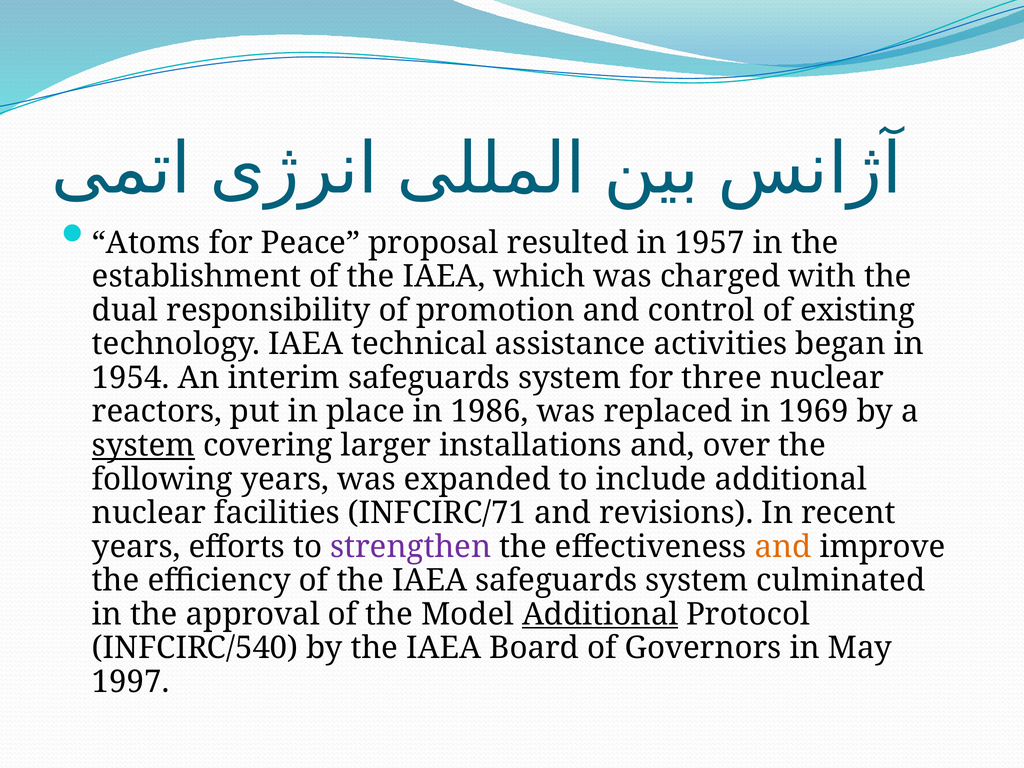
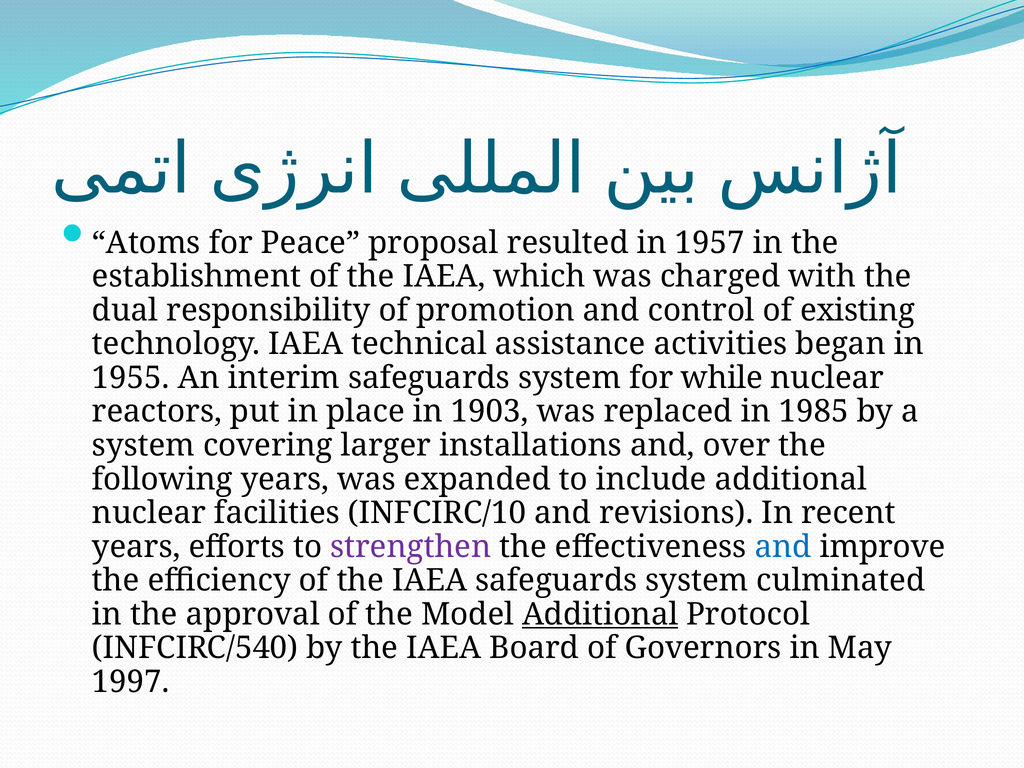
1954: 1954 -> 1955 (131, 378)
three: three -> while (722, 378)
1986: 1986 -> 1903 (490, 412)
1969: 1969 -> 1985 (814, 412)
system underline: present -> none (143, 445)
INFCIRC/71: INFCIRC/71 -> INFCIRC/10 (437, 513)
and colour: orange -> blue (783, 547)
